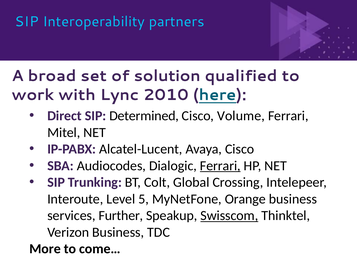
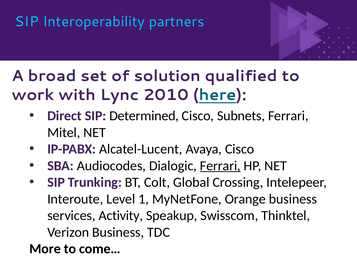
Volume: Volume -> Subnets (241, 116)
5: 5 -> 1 (144, 200)
Further: Further -> Activity (121, 216)
Swisscom underline: present -> none (229, 216)
